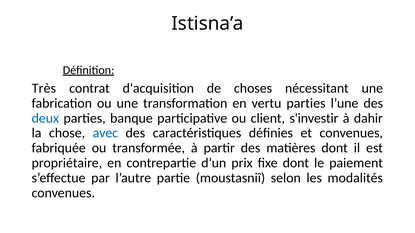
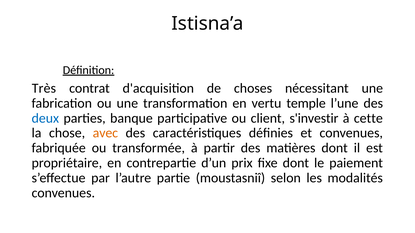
vertu parties: parties -> temple (306, 103)
dahir: dahir -> cette (368, 118)
avec colour: blue -> orange (105, 133)
